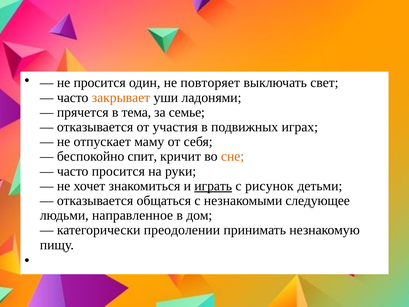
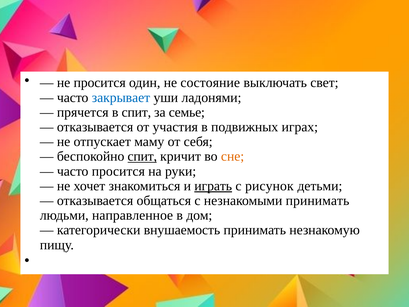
повторяет: повторяет -> состояние (210, 83)
закрывает colour: orange -> blue (121, 97)
в тема: тема -> спит (136, 112)
спит underline: none -> present (142, 156)
незнакомыми следующее: следующее -> принимать (318, 200)
преодолении: преодолении -> внушаемость (182, 230)
